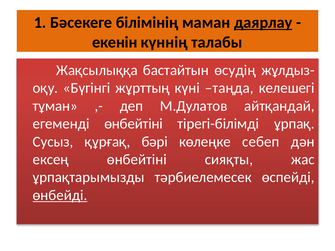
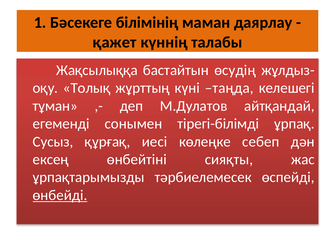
даярлау underline: present -> none (263, 23)
екенін: екенін -> қажет (115, 42)
Бүгінгі: Бүгінгі -> Толық (87, 88)
егеменді өнбейтіні: өнбейтіні -> сонымен (133, 124)
бәрі: бәрі -> иесі (155, 142)
